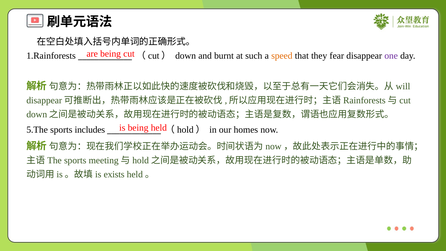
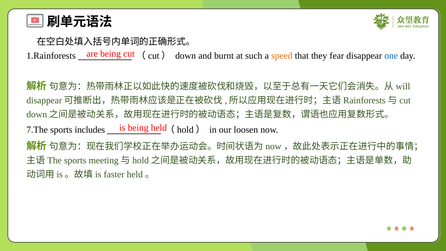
one colour: purple -> blue (391, 56)
5.The: 5.The -> 7.The (37, 130)
homes: homes -> loosen (246, 130)
exists: exists -> faster (114, 174)
